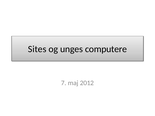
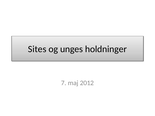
computere: computere -> holdninger (106, 49)
